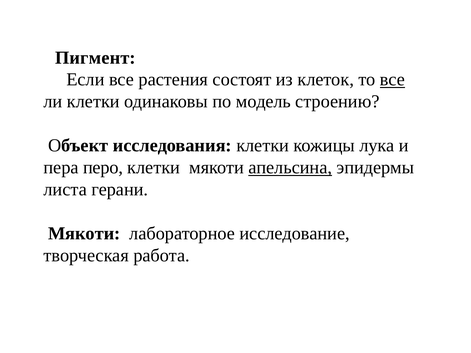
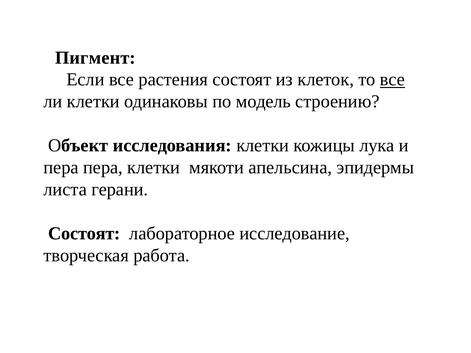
пера перо: перо -> пера (103, 168)
апельсина underline: present -> none (290, 168)
Мякоти: Мякоти -> Состоят (84, 234)
